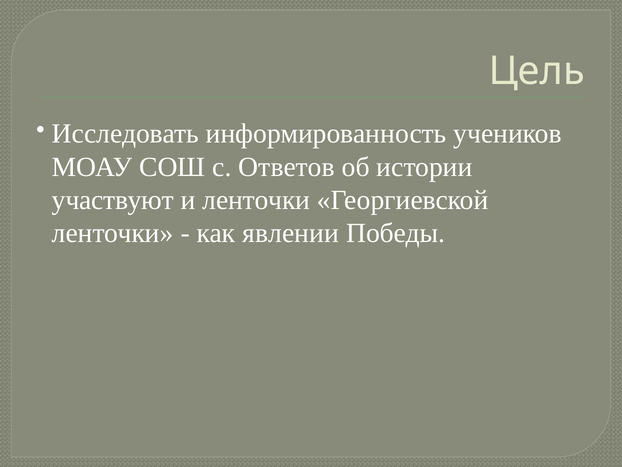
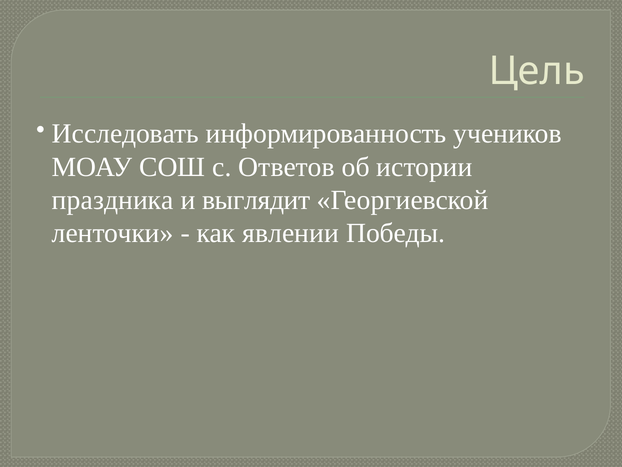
участвуют: участвуют -> праздника (113, 200)
и ленточки: ленточки -> выглядит (256, 200)
